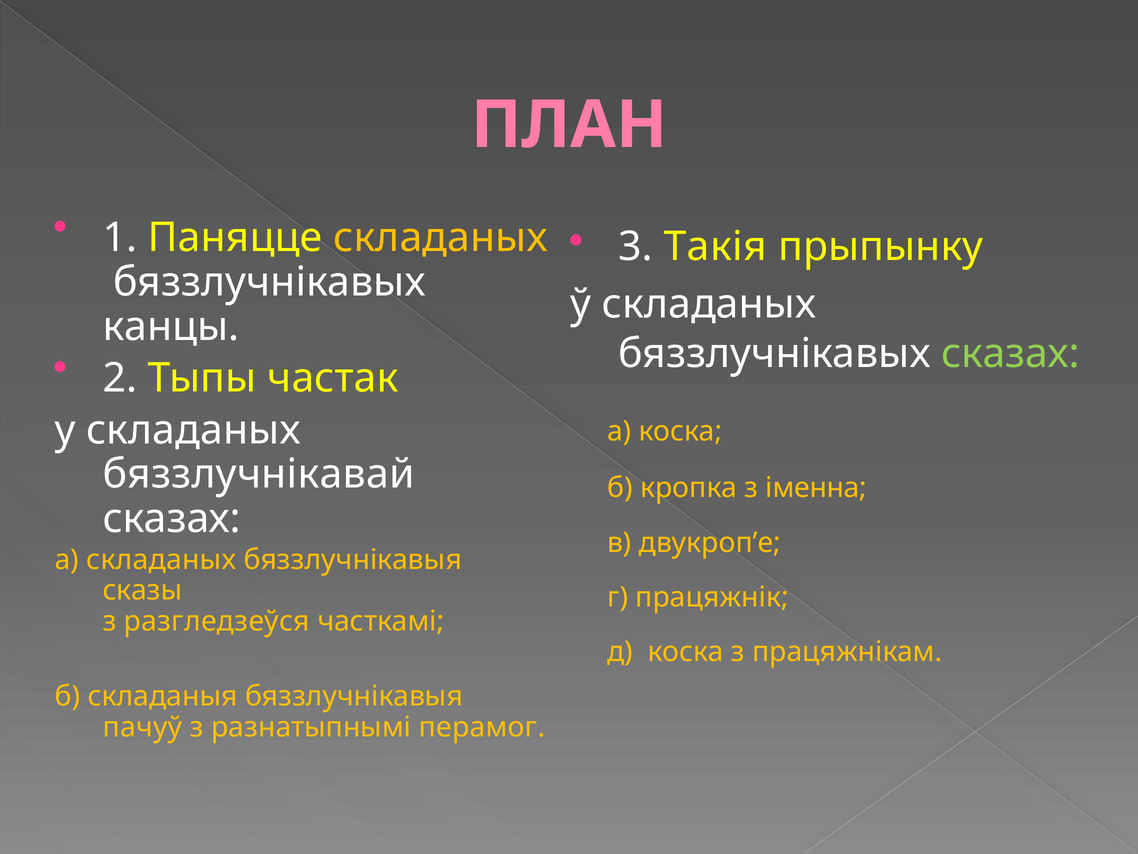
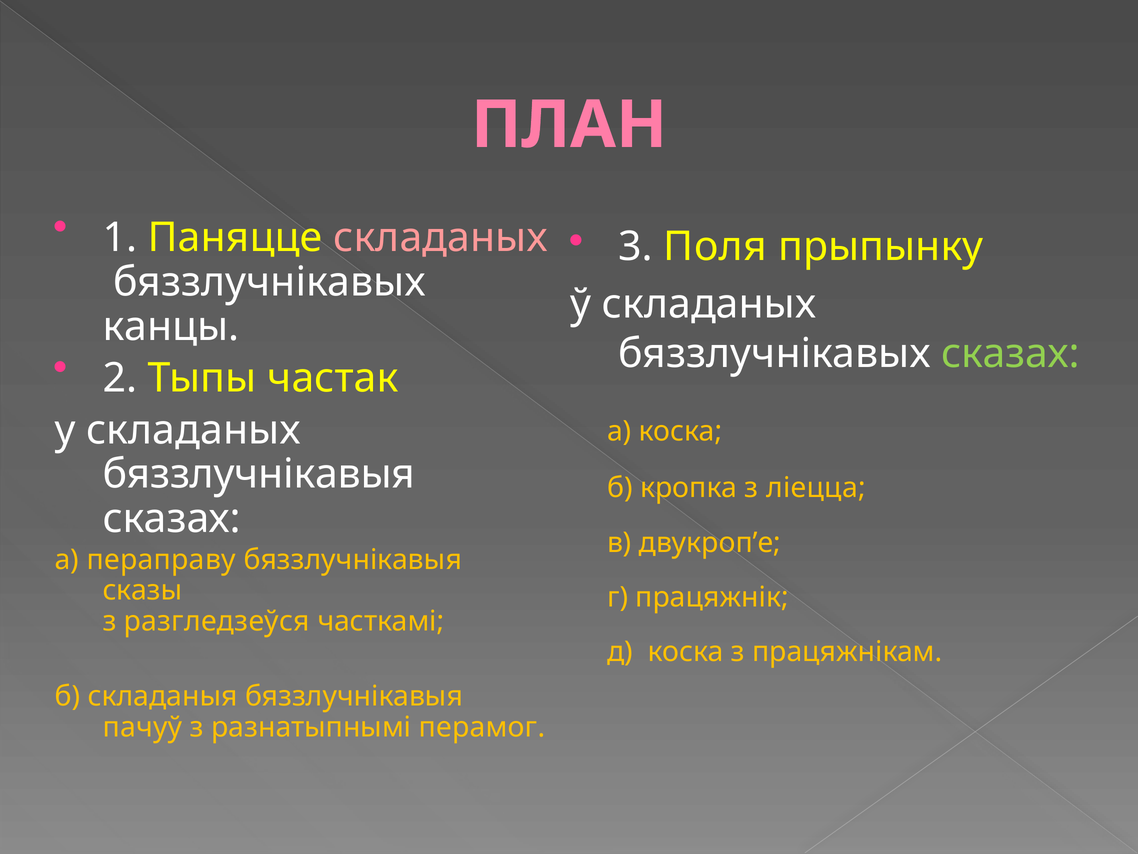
складаных colour: yellow -> pink (440, 238)
Такія: Такія -> Поля (715, 247)
бяззлучнікавай: бяззлучнікавай -> бяззлучнікавыя (259, 474)
іменна: іменна -> ліецца (816, 488)
а складаных: складаных -> пераправу (161, 559)
